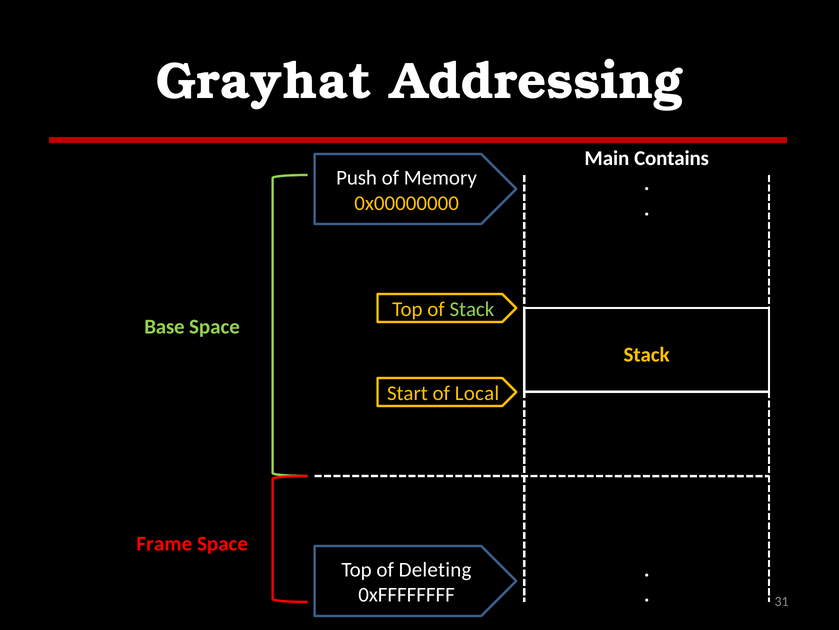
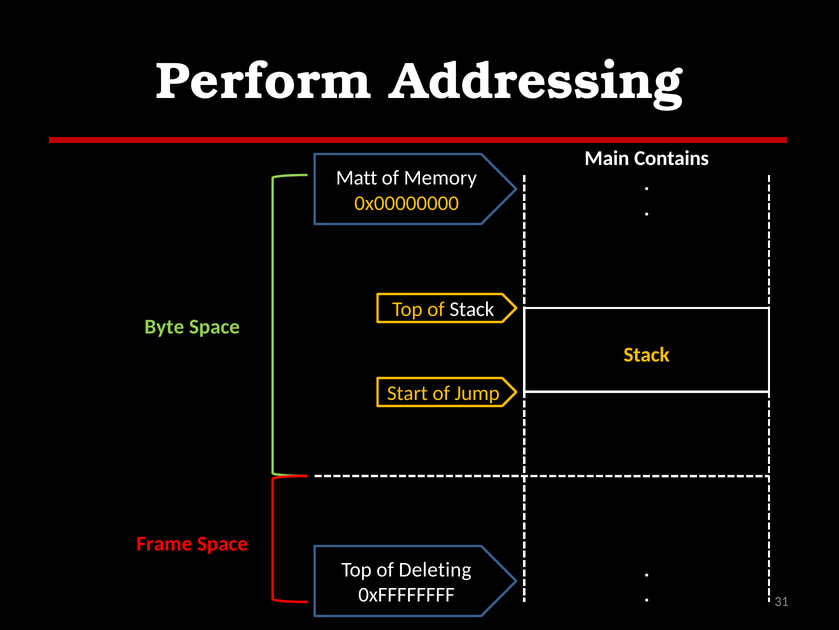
Grayhat: Grayhat -> Perform (264, 81)
Push: Push -> Matt (357, 178)
Stack colour: light green -> white (472, 309)
Base: Base -> Byte (164, 327)
Local: Local -> Jump (477, 393)
